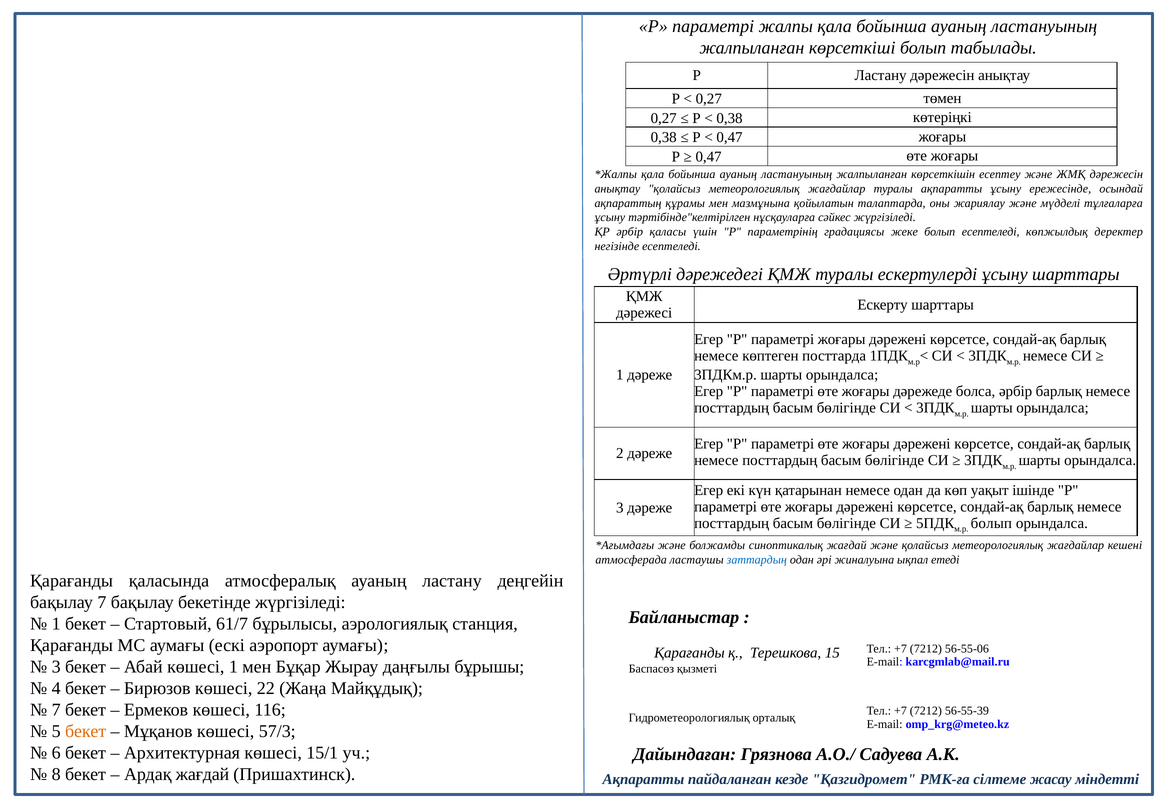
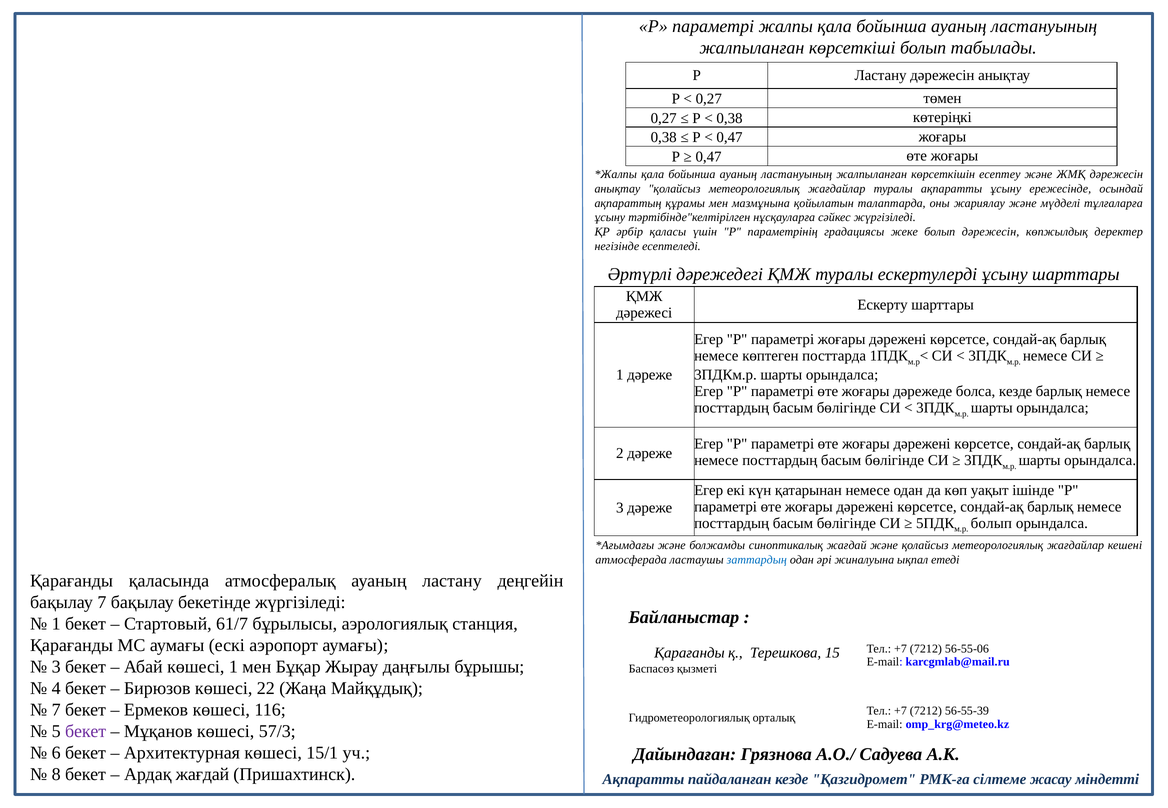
болып есептеледі: есептеледі -> дәрежесін (991, 232)
болса әрбір: әрбір -> кезде (1016, 392)
бекет colour: orange -> purple (86, 732)
